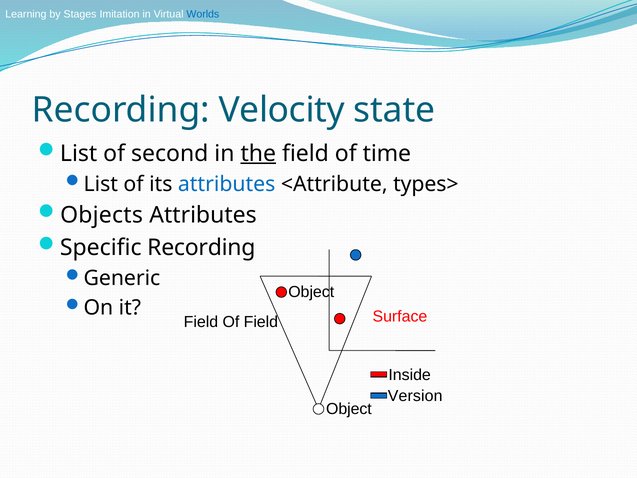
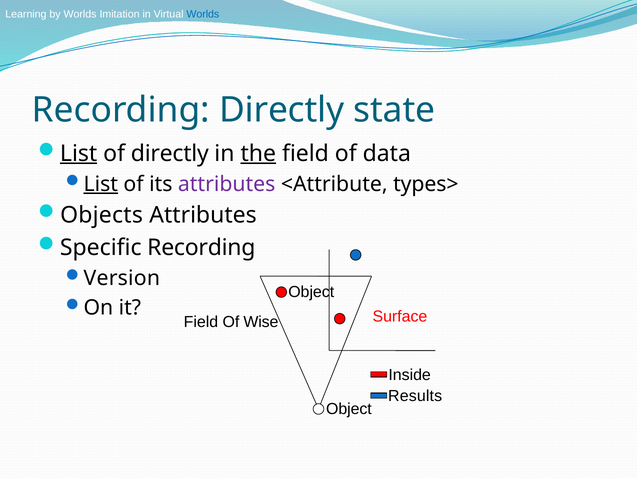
by Stages: Stages -> Worlds (80, 14)
Recording Velocity: Velocity -> Directly (282, 110)
List underline: none -> present (79, 153)
of second: second -> directly (170, 153)
time: time -> data (387, 153)
List underline: none -> present (101, 184)
attributes colour: blue -> purple (227, 184)
Generic: Generic -> Version (122, 278)
Of Field: Field -> Wise (261, 322)
Version: Version -> Results (415, 396)
